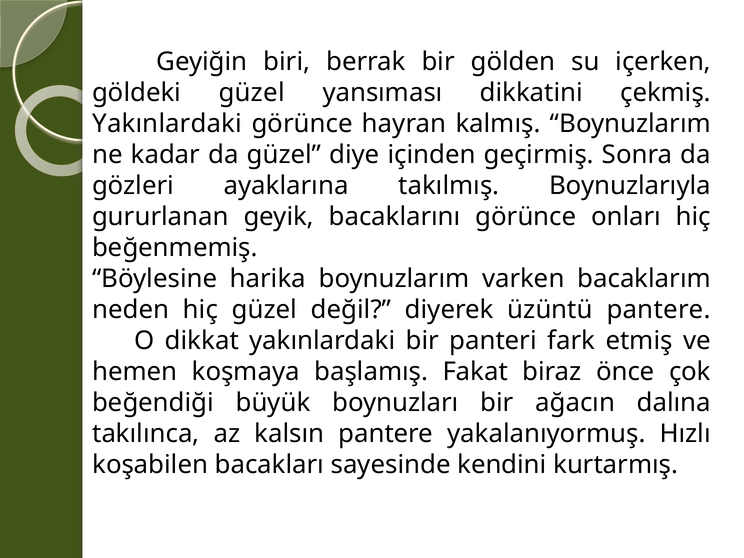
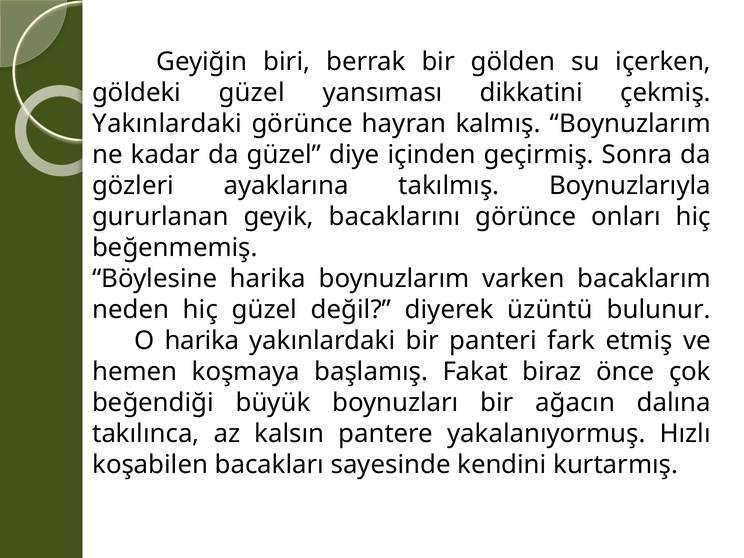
üzüntü pantere: pantere -> bulunur (659, 310)
O dikkat: dikkat -> harika (202, 341)
